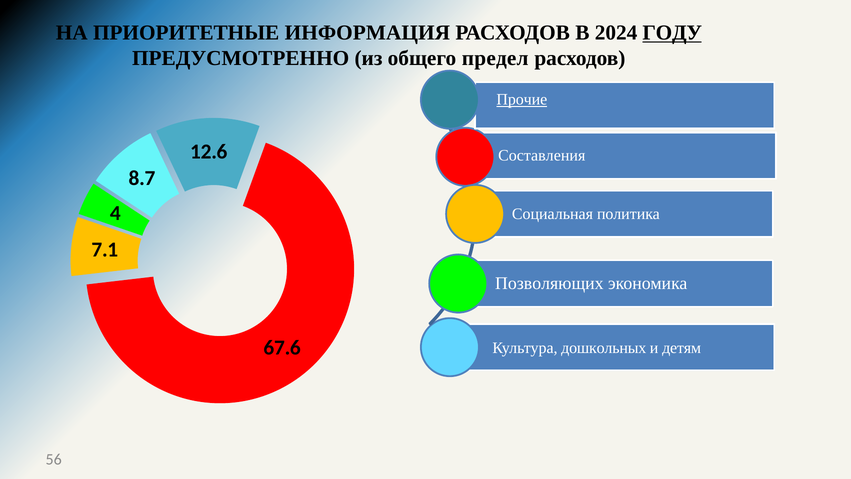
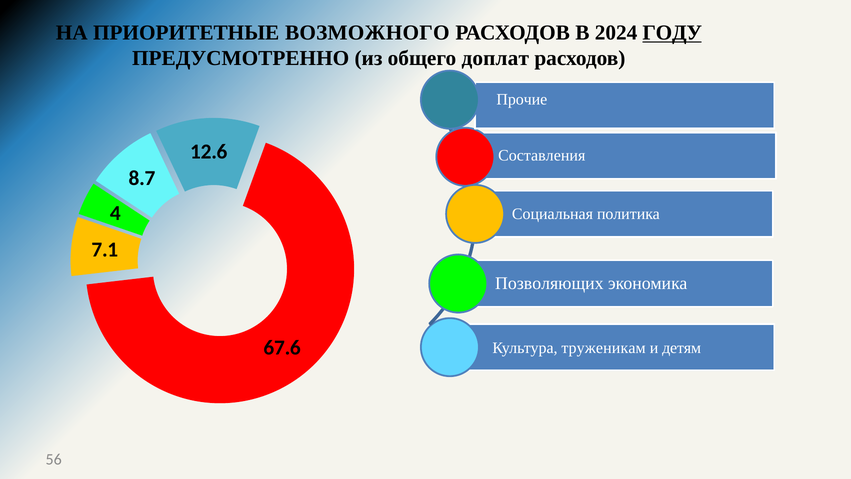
ИНФОРМАЦИЯ: ИНФОРМАЦИЯ -> ВОЗМОЖНОГО (367, 33)
предел: предел -> доплат (495, 58)
Прочие underline: present -> none (522, 99)
дошкольных: дошкольных -> труженикам (604, 348)
